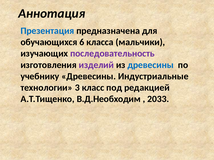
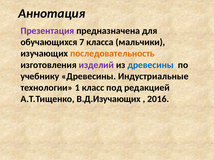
Презентация colour: blue -> purple (47, 31)
6: 6 -> 7 (82, 42)
последовательность colour: purple -> orange (112, 54)
3: 3 -> 1 (77, 88)
В.Д.Необходим: В.Д.Необходим -> В.Д.Изучающих (109, 99)
2033: 2033 -> 2016 (158, 99)
